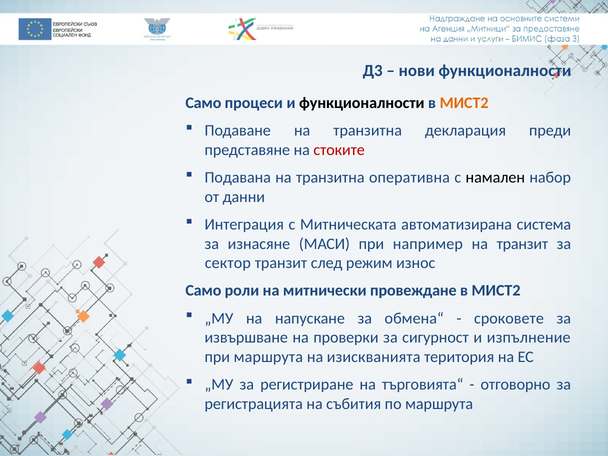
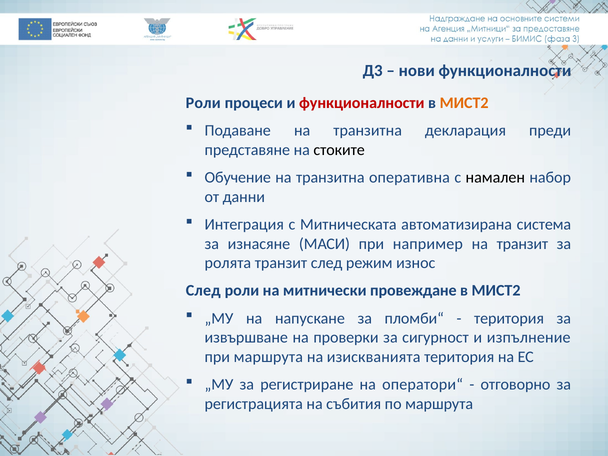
Само: Само -> Роли (203, 103)
функционалности colour: black -> red (362, 103)
стоките colour: red -> black (339, 150)
Подавана: Подавана -> Обучение (238, 178)
сектор: сектор -> ролята (228, 263)
Само: Само -> След (203, 291)
обмена“: обмена“ -> пломби“ (414, 318)
сроковете: сроковете -> територия (509, 318)
търговията“: търговията“ -> оператори“ (423, 385)
